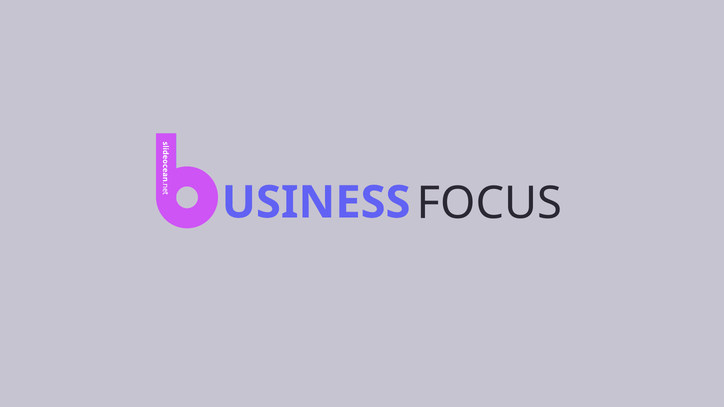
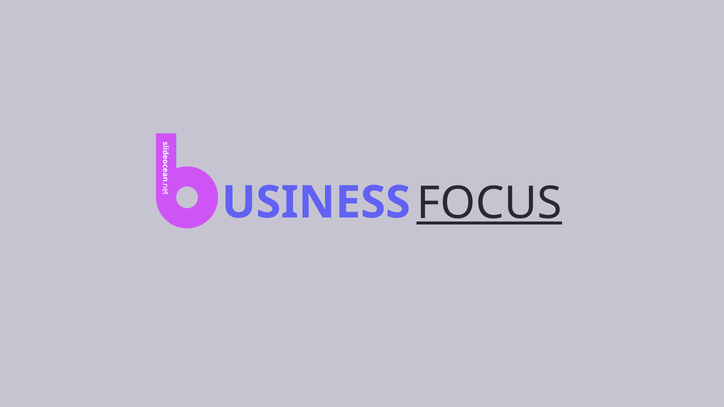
FOCUS underline: none -> present (489, 204)
